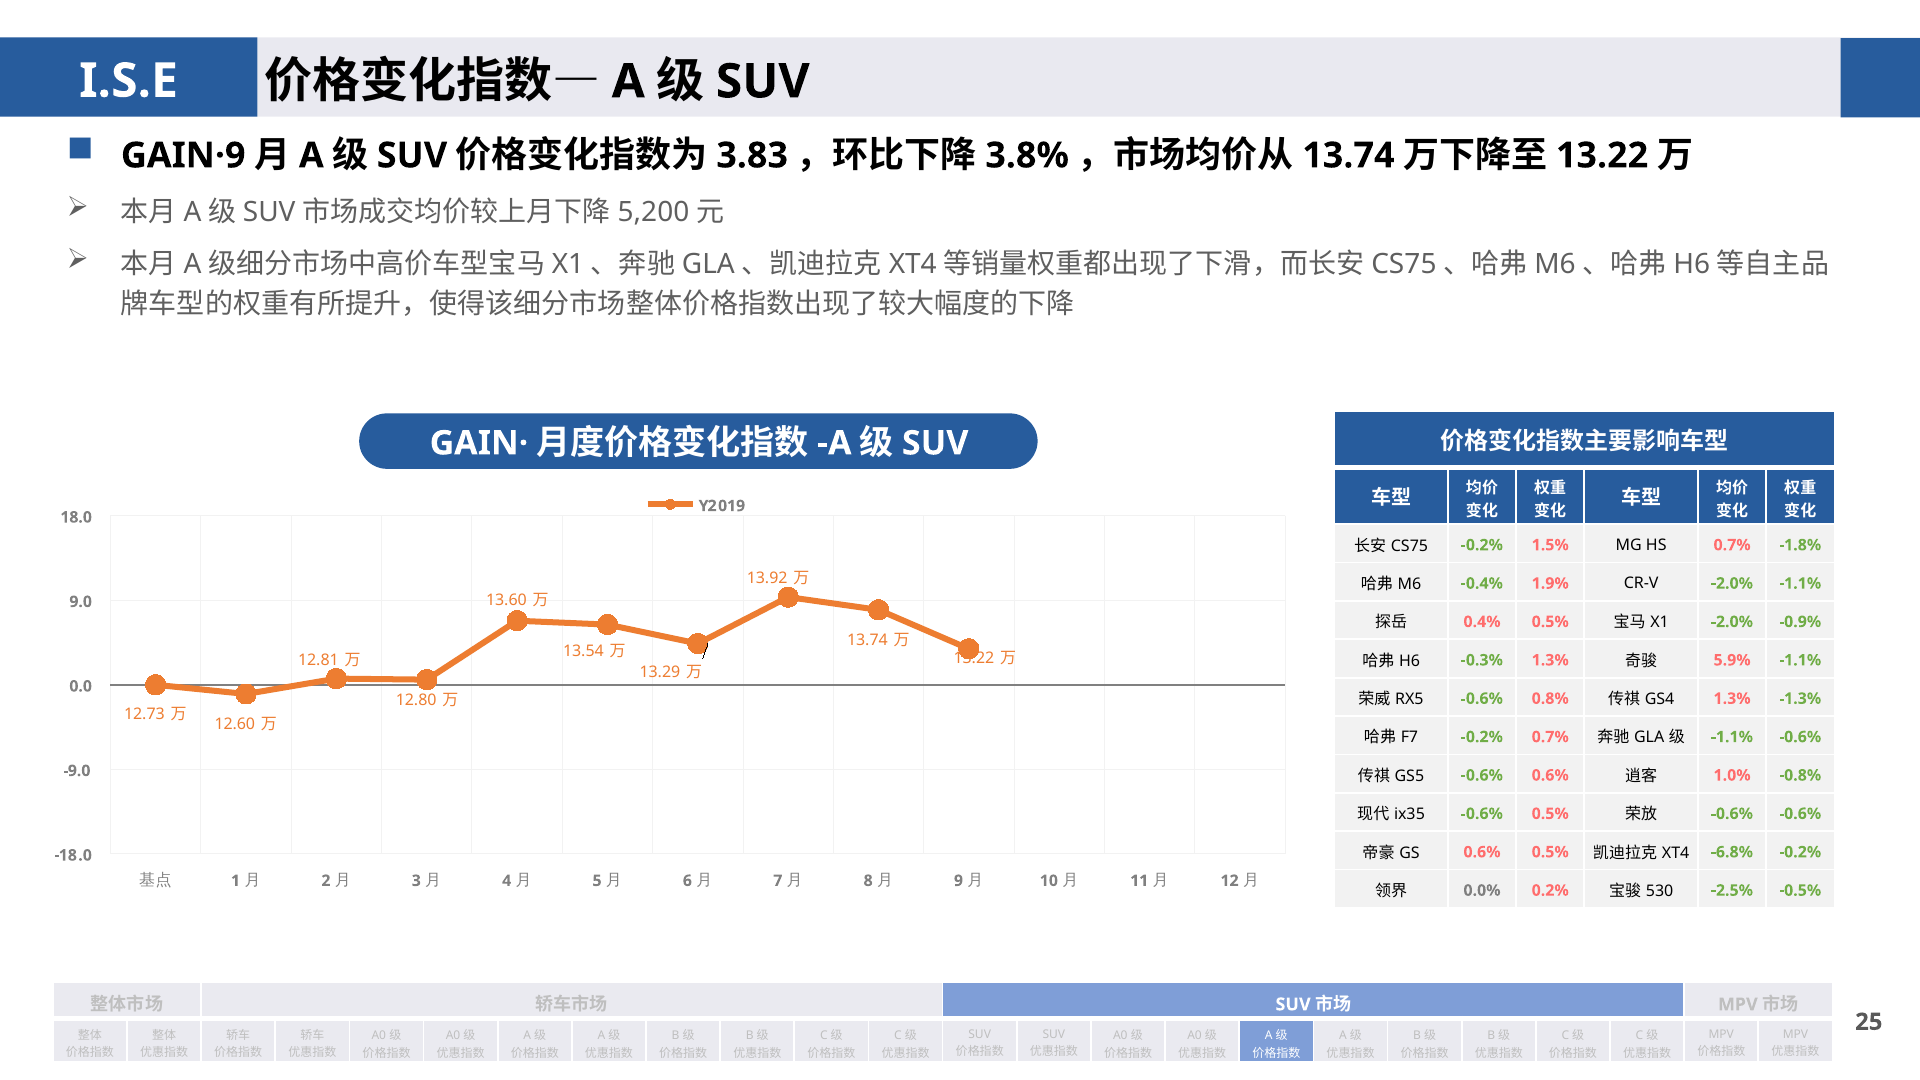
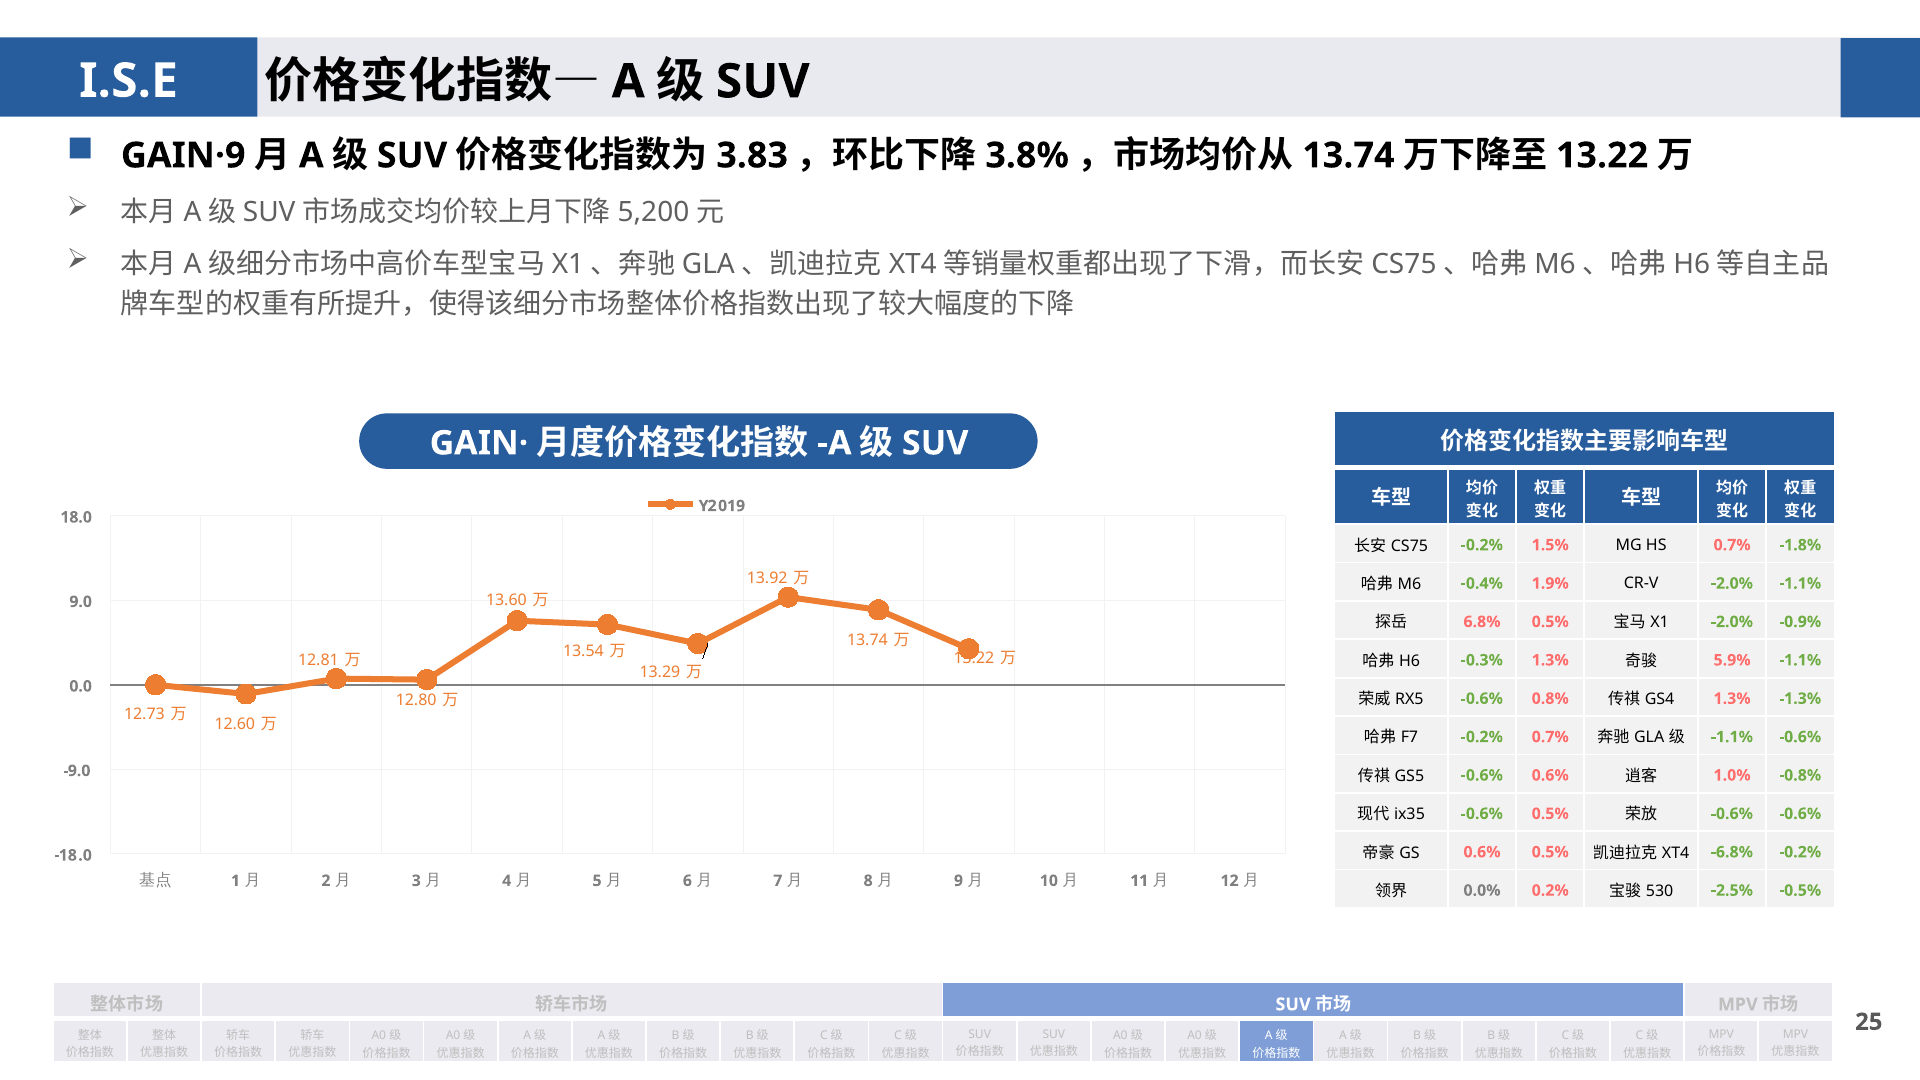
0.4%: 0.4% -> 6.8% (1482, 622)
